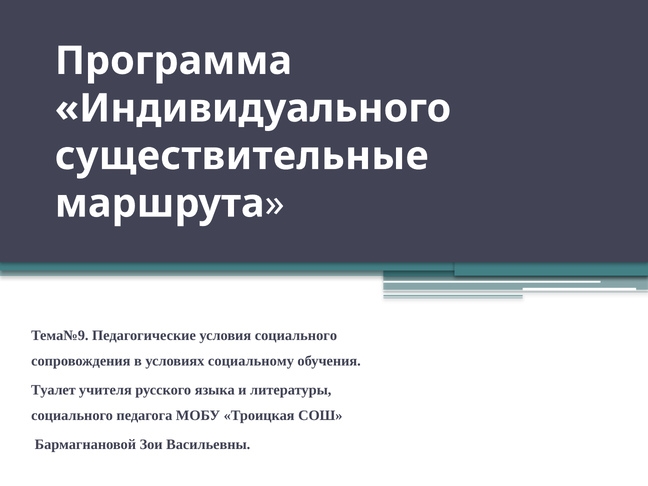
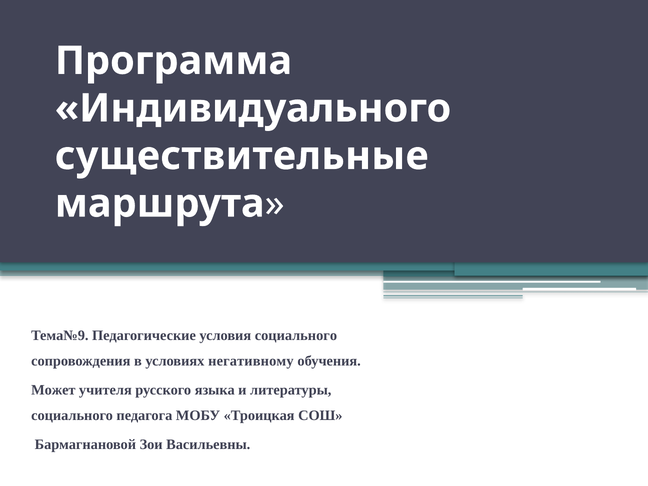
социальному: социальному -> негативному (251, 361)
Туалет: Туалет -> Может (53, 390)
